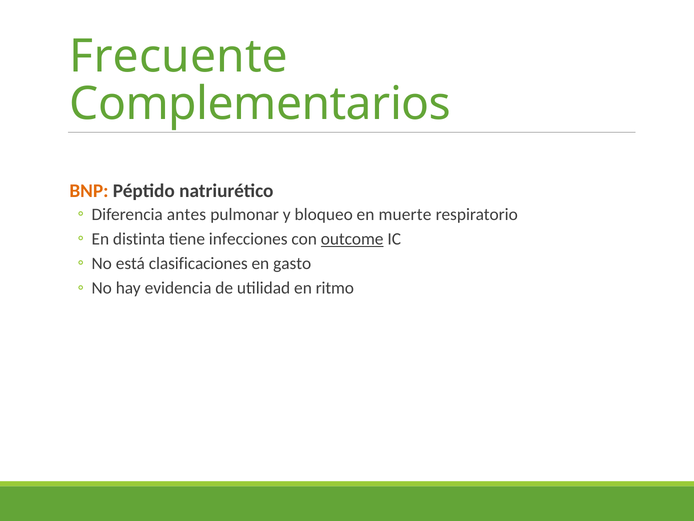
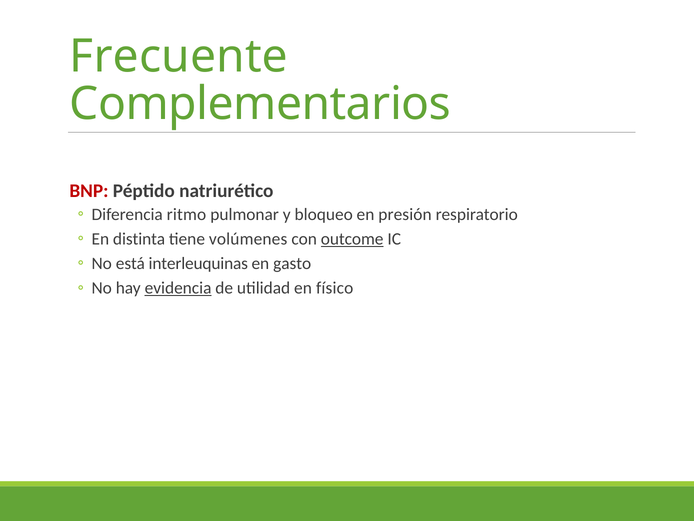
BNP colour: orange -> red (89, 190)
antes: antes -> ritmo (186, 214)
muerte: muerte -> presión (405, 214)
infecciones: infecciones -> volúmenes (248, 239)
clasificaciones: clasificaciones -> interleuquinas (198, 263)
evidencia underline: none -> present (178, 288)
ritmo: ritmo -> físico (335, 288)
